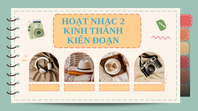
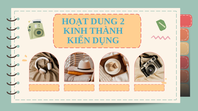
NHẠC: NHẠC -> DUNG (104, 21)
ĐOẠN: ĐOẠN -> DỤNG (106, 41)
